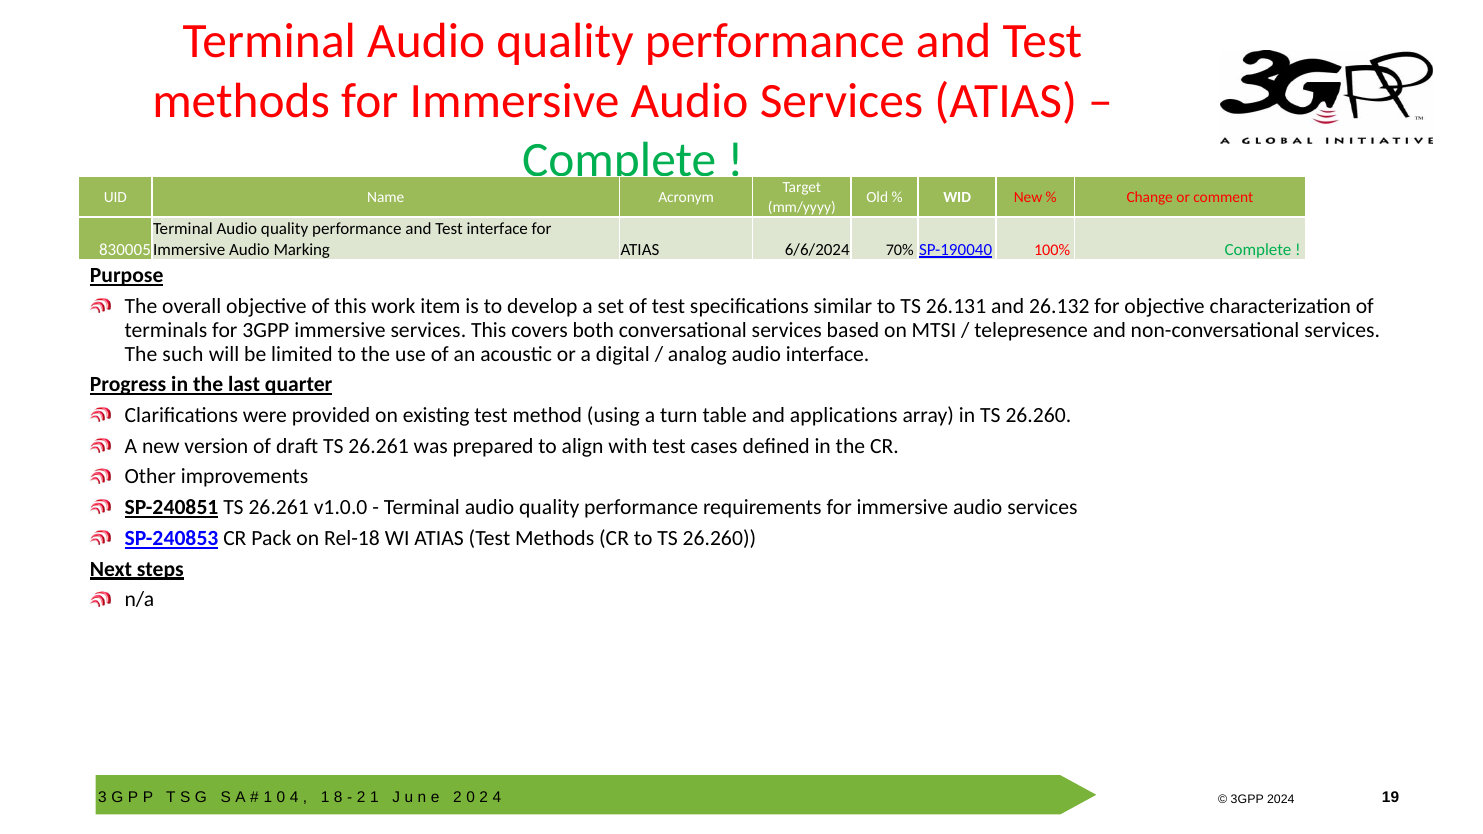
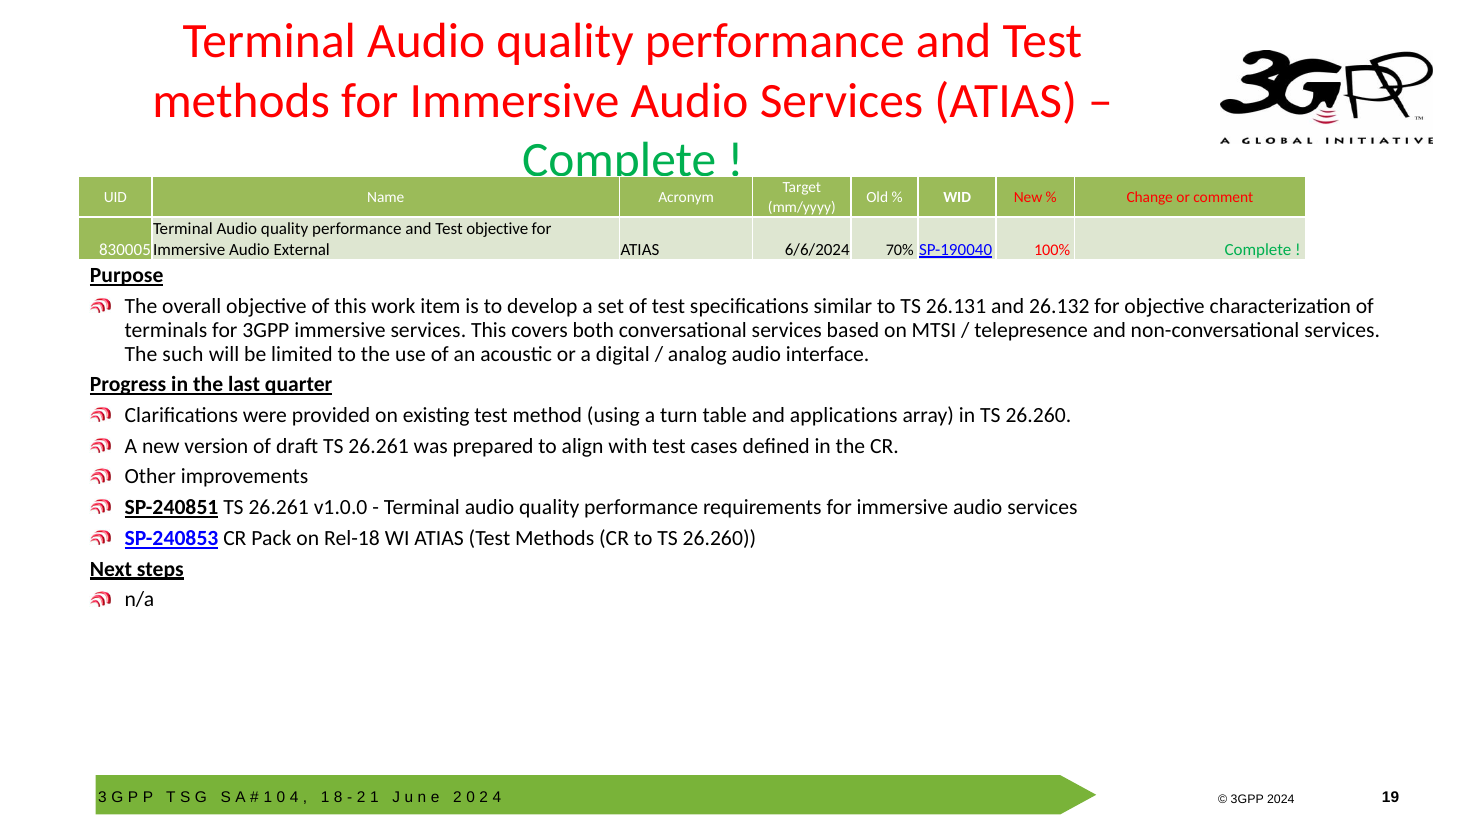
Test interface: interface -> objective (497, 229)
Marking: Marking -> External (302, 250)
